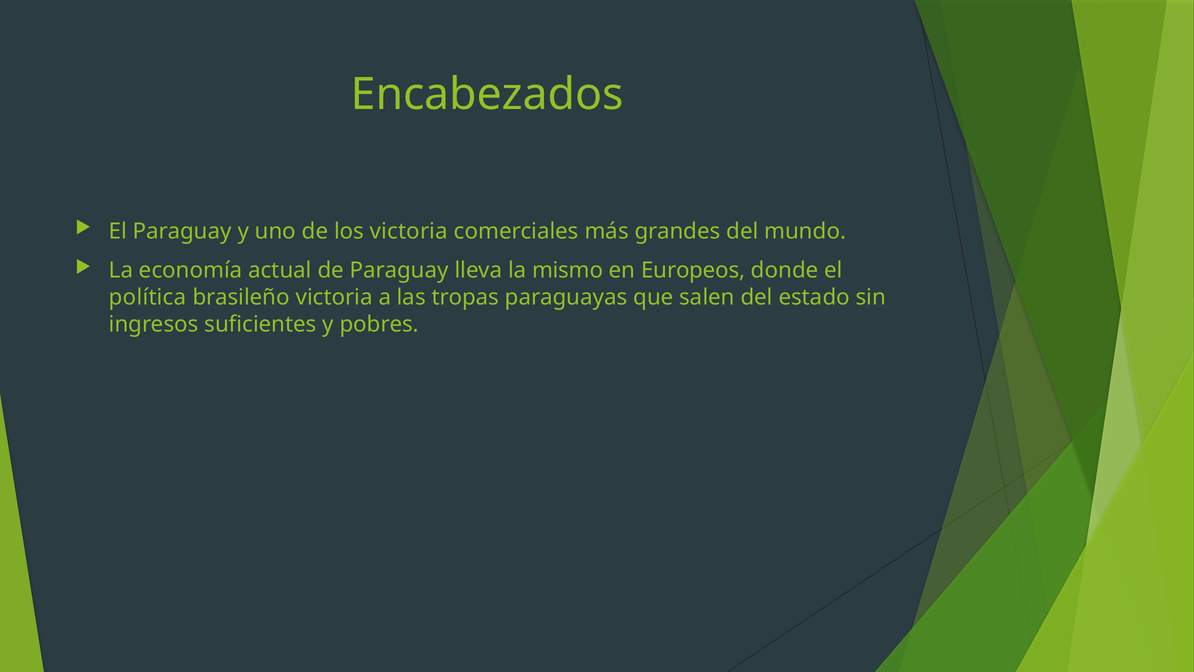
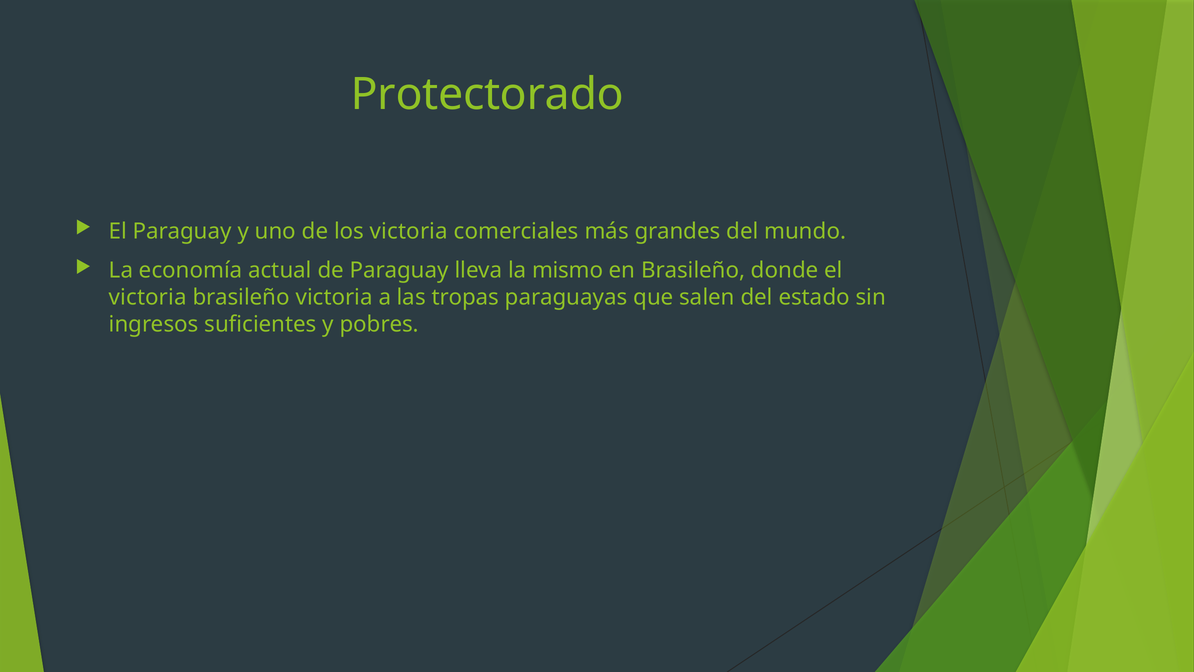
Encabezados: Encabezados -> Protectorado (487, 94)
en Europeos: Europeos -> Brasileño (693, 270)
política: política -> victoria (148, 297)
